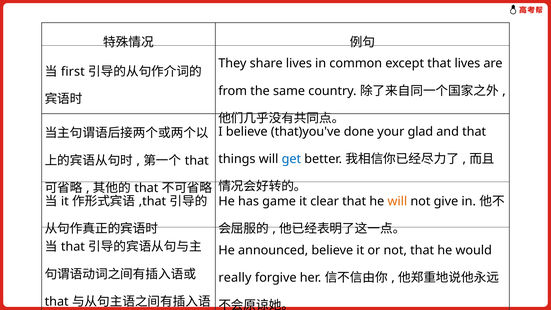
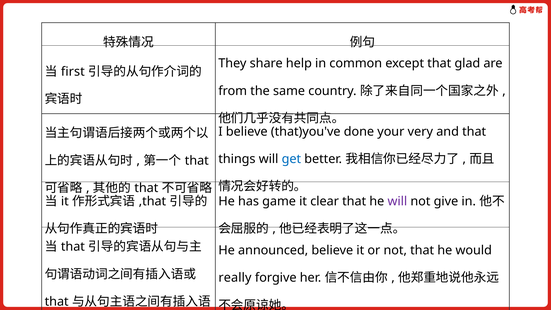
share lives: lives -> help (299, 63)
that lives: lives -> glad (467, 63)
glad: glad -> very (420, 132)
will colour: orange -> purple (397, 201)
